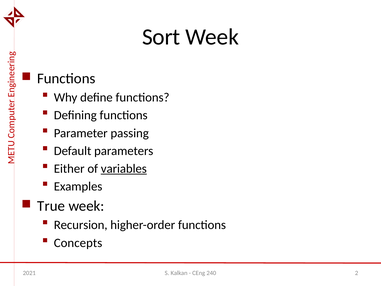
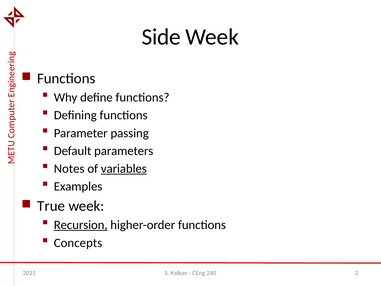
Sort: Sort -> Side (161, 37)
Either: Either -> Notes (69, 169)
Recursion underline: none -> present (81, 225)
